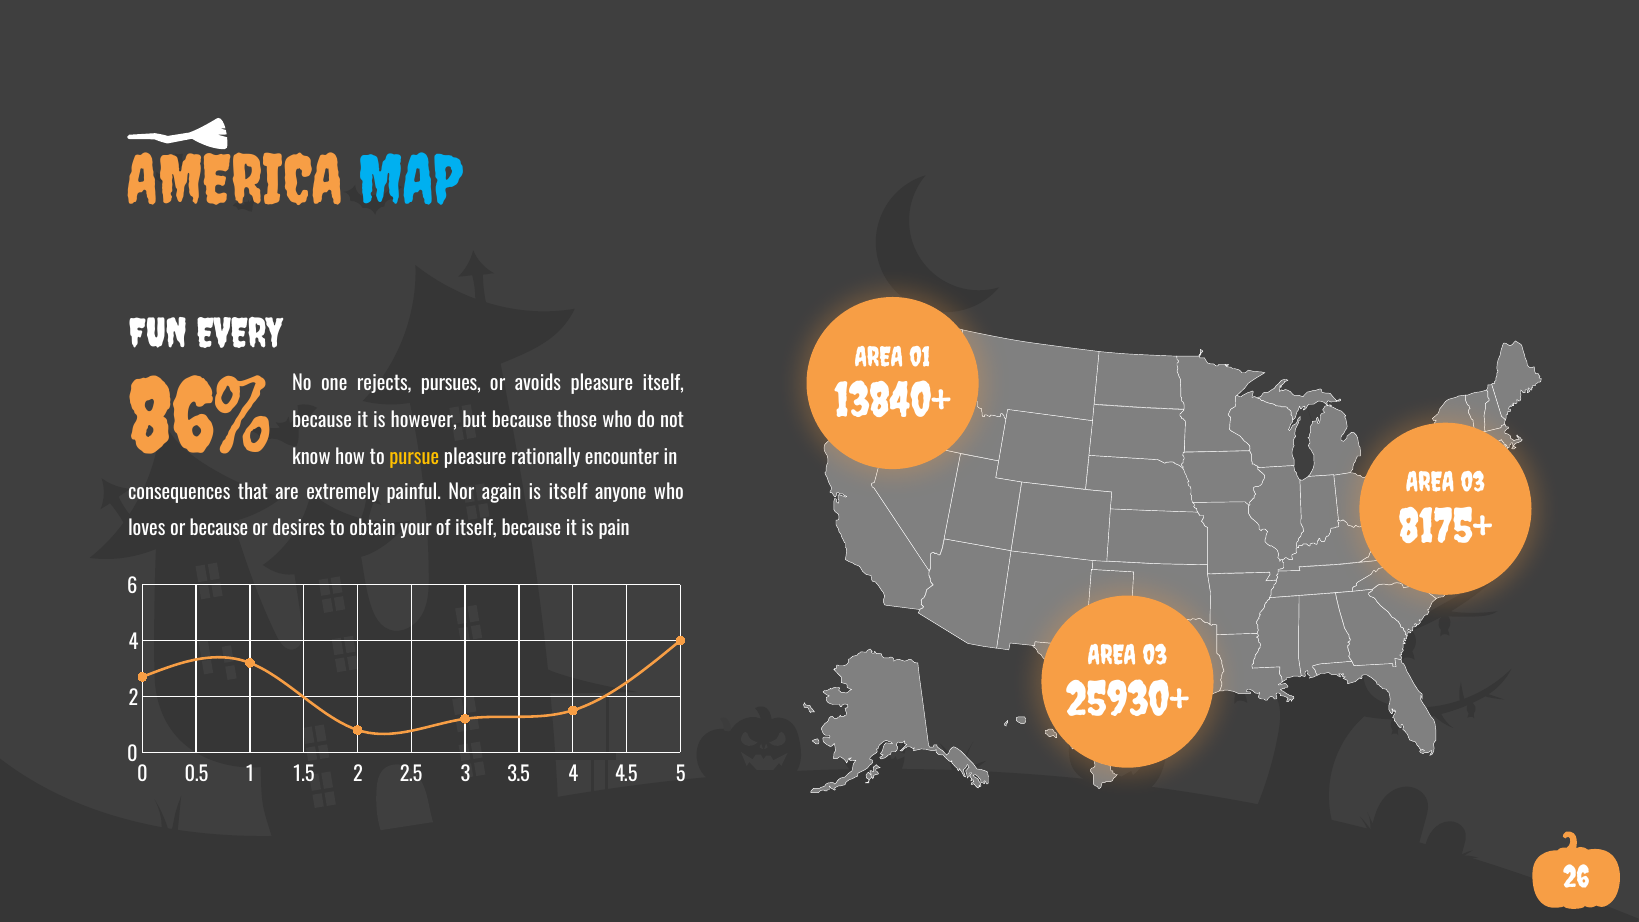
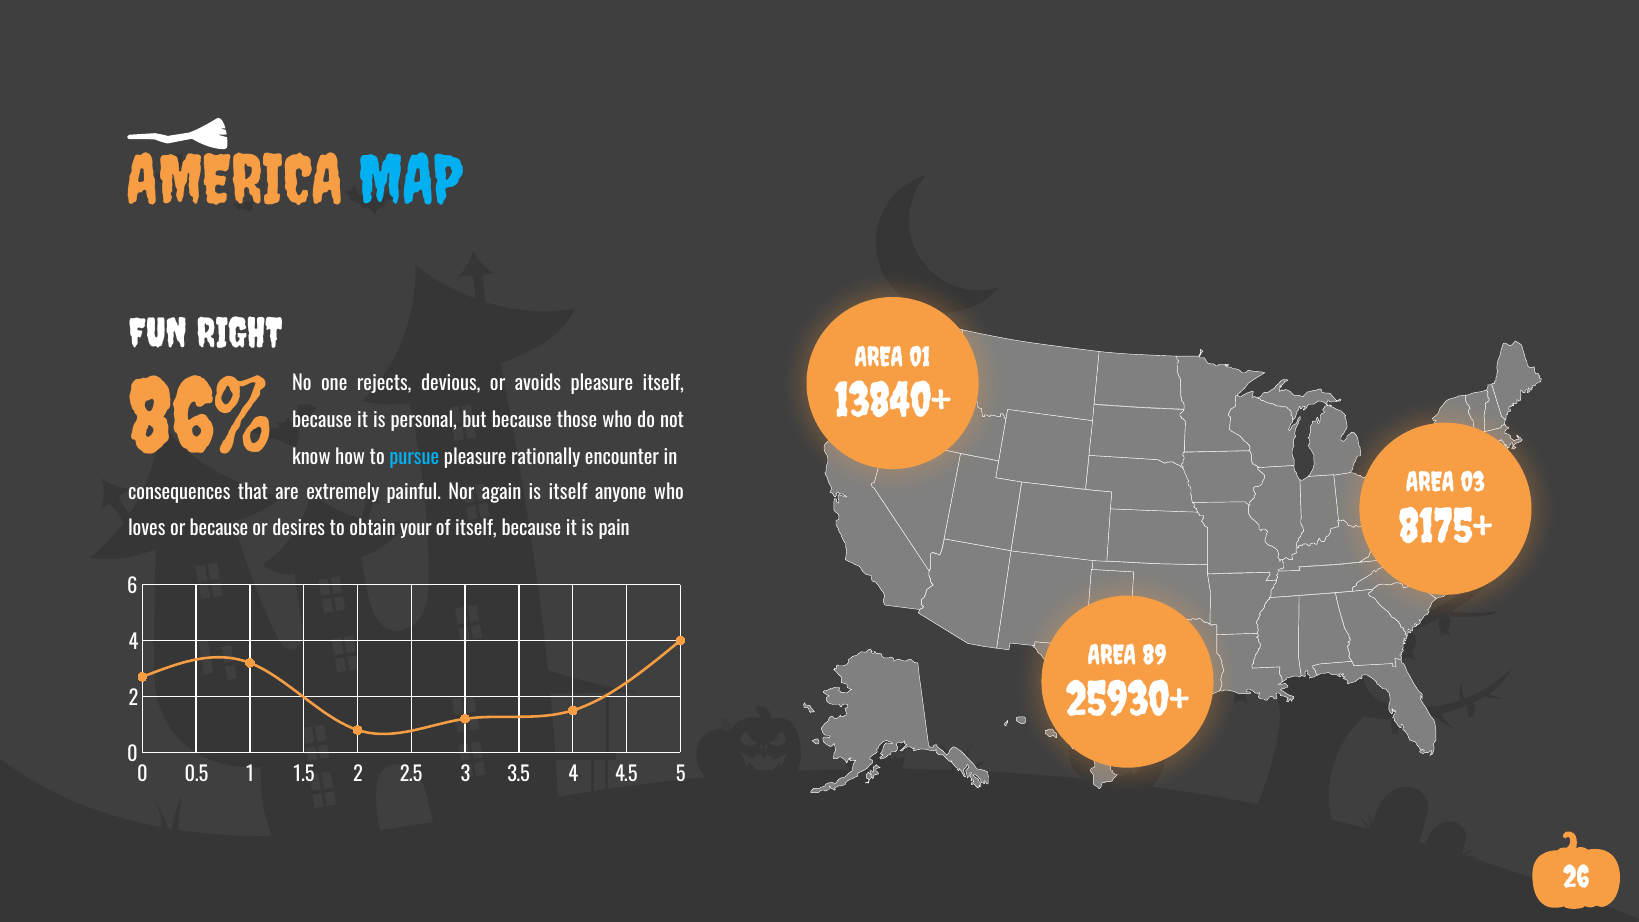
EVERY: EVERY -> RIGHT (239, 334)
pursues: pursues -> devious (451, 384)
however: however -> personal (424, 421)
pursue colour: yellow -> light blue (414, 458)
03: 03 -> 89 (1155, 656)
